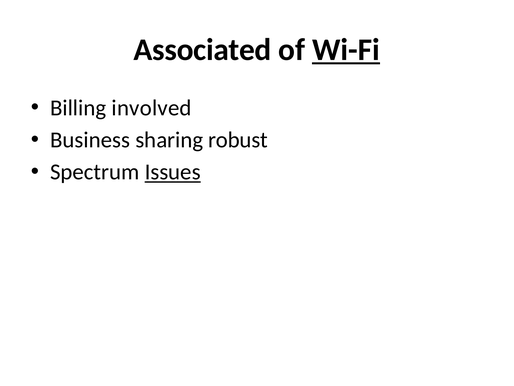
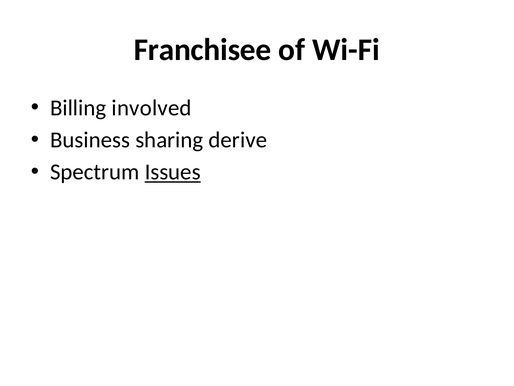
Associated: Associated -> Franchisee (203, 50)
Wi-Fi underline: present -> none (346, 50)
robust: robust -> derive (238, 140)
